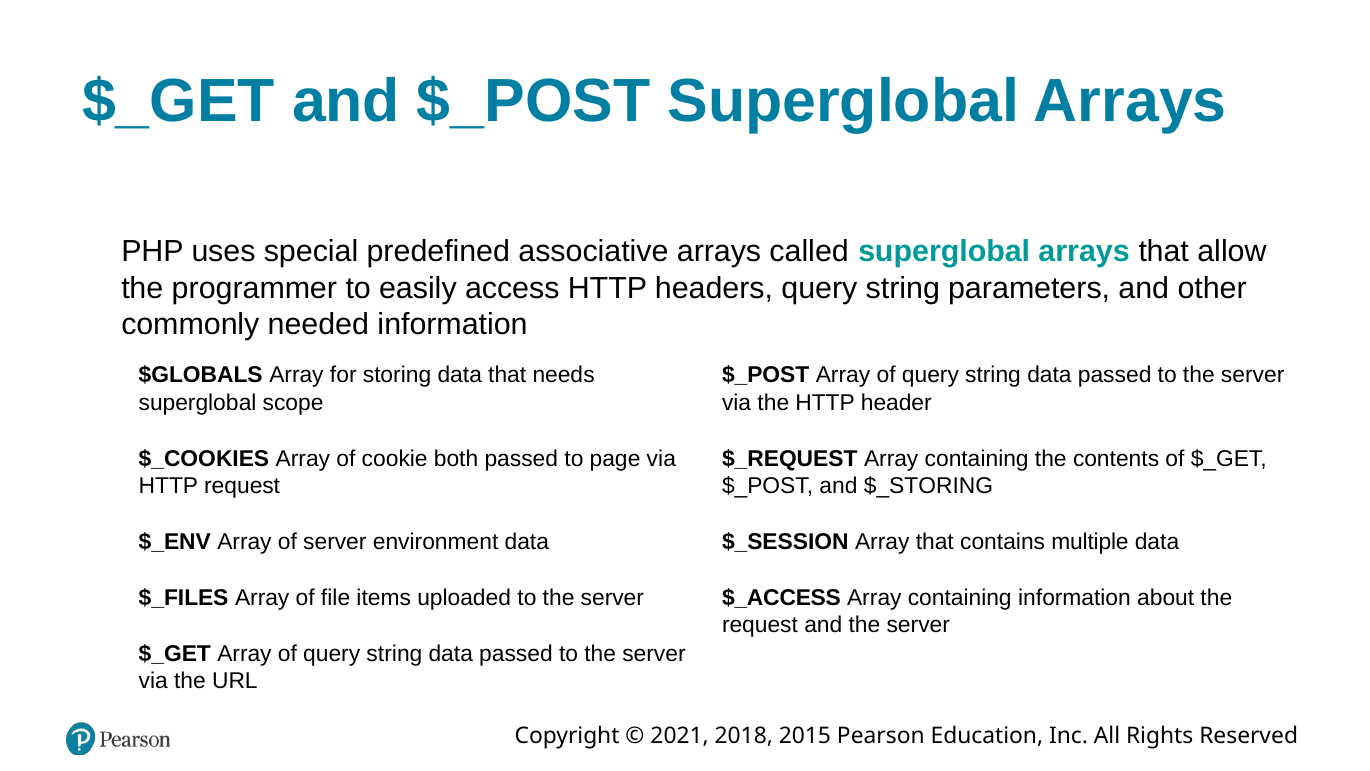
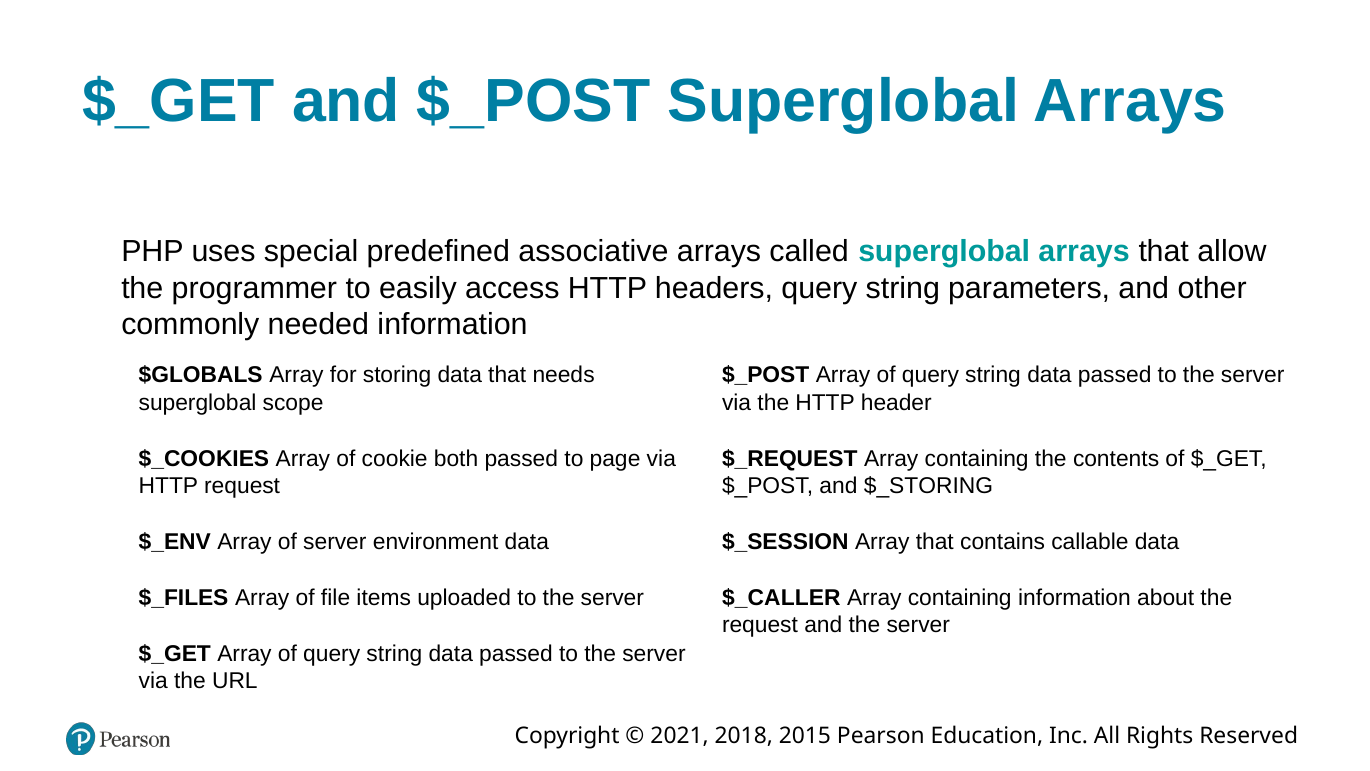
multiple: multiple -> callable (1090, 542)
$_ACCESS: $_ACCESS -> $_CALLER (781, 598)
